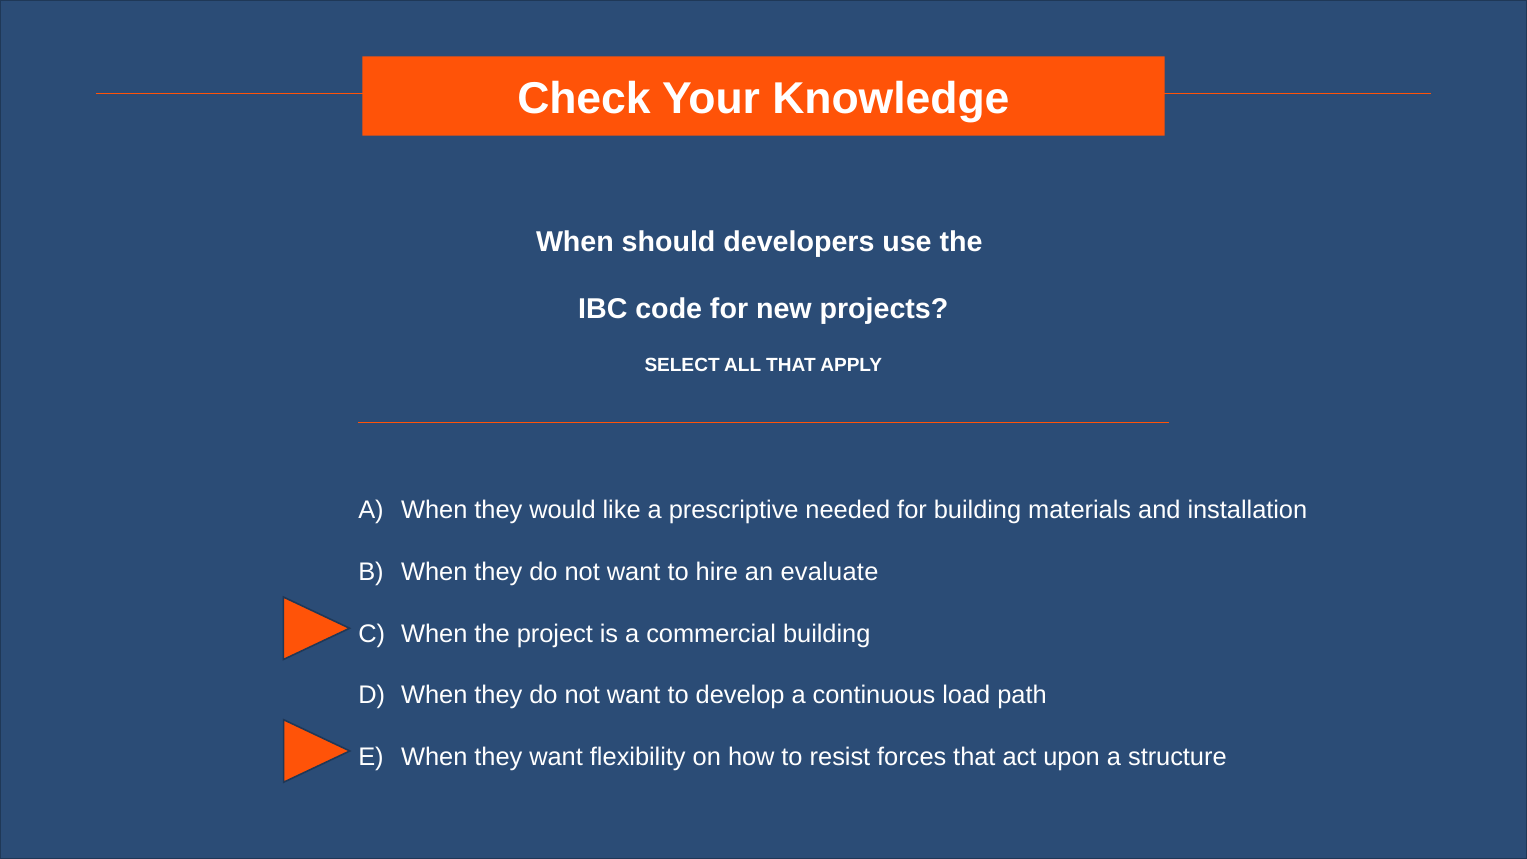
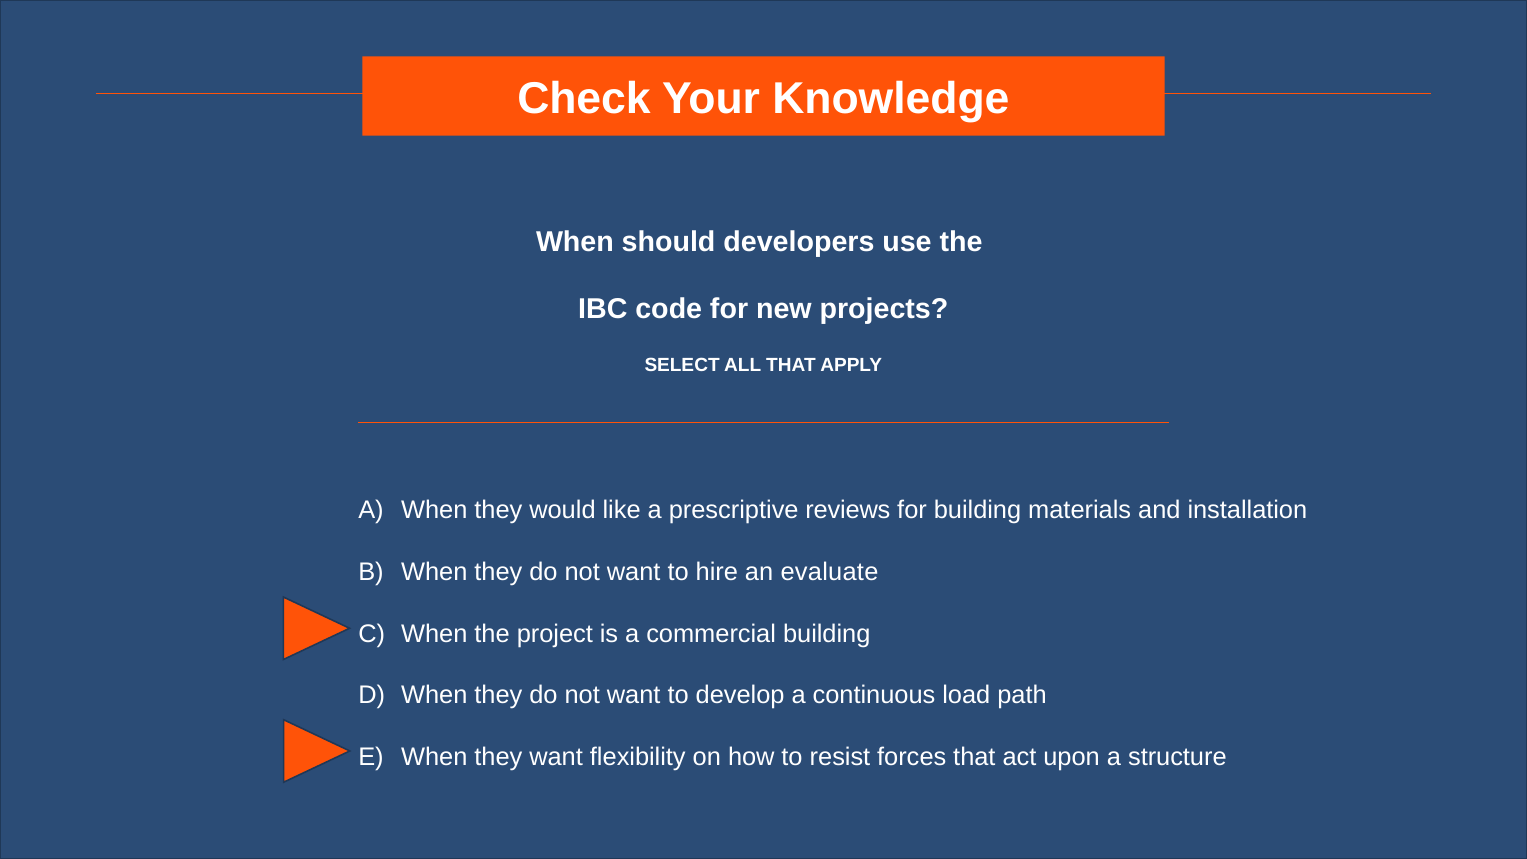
needed: needed -> reviews (848, 510)
